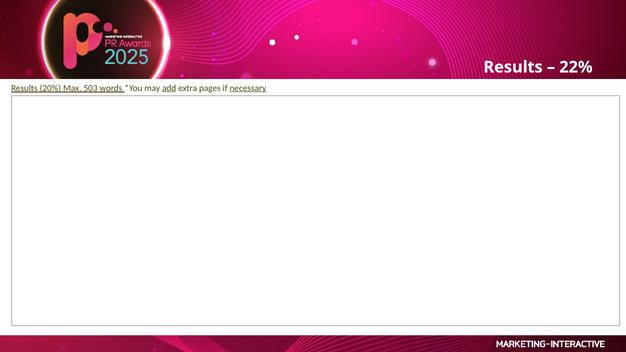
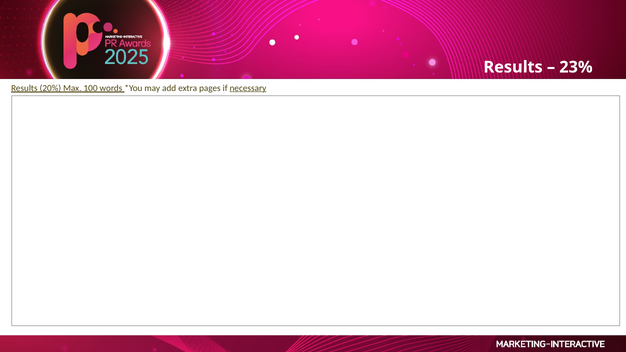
22%: 22% -> 23% (576, 67)
503: 503 -> 100 (91, 88)
add underline: present -> none (169, 88)
